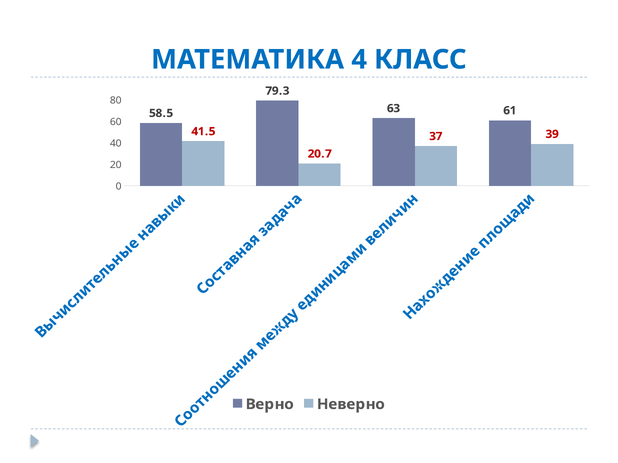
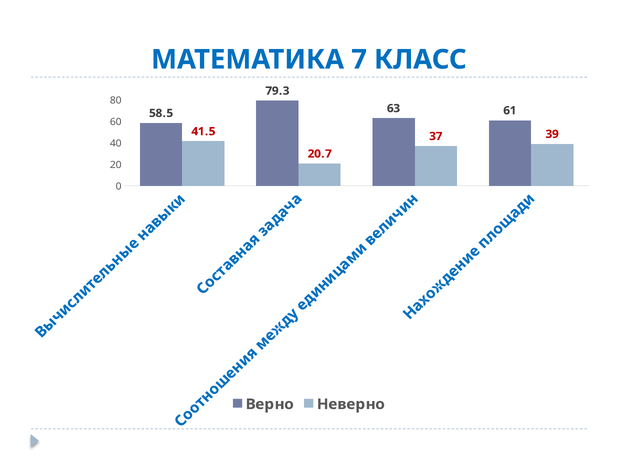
4: 4 -> 7 (359, 60)
